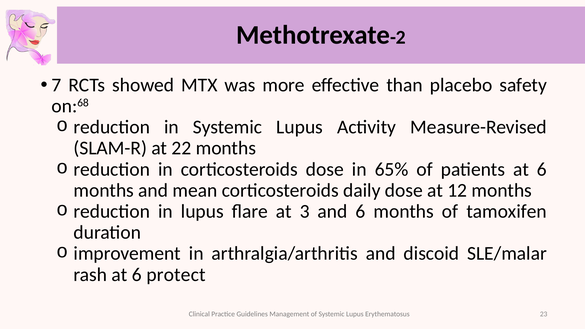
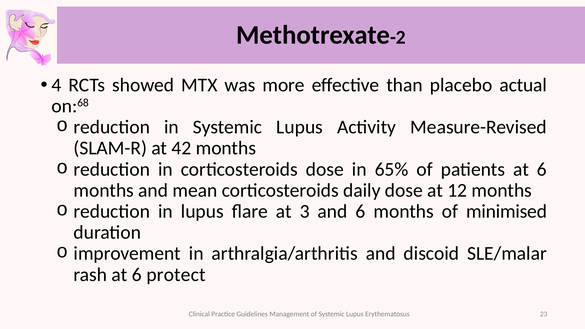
7: 7 -> 4 (56, 85)
safety: safety -> actual (523, 85)
22: 22 -> 42 (181, 148)
tamoxifen: tamoxifen -> minimised (507, 211)
